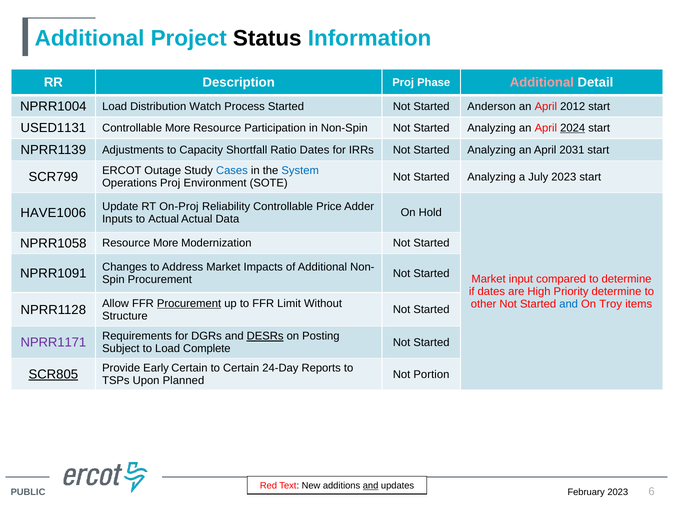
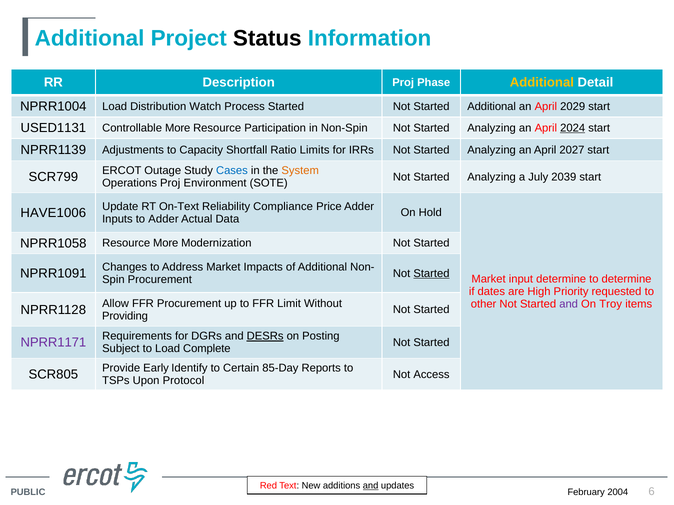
Additional colour: pink -> yellow (542, 83)
Started Anderson: Anderson -> Additional (492, 107)
2012: 2012 -> 2029 (573, 107)
Ratio Dates: Dates -> Limits (315, 150)
2031: 2031 -> 2027 (572, 150)
System colour: blue -> orange (300, 171)
July 2023: 2023 -> 2039 (564, 177)
On-Proj: On-Proj -> On-Text (179, 207)
Reliability Controllable: Controllable -> Compliance (283, 207)
to Actual: Actual -> Adder (164, 219)
Started underline: none -> present (431, 274)
input compared: compared -> determine (561, 279)
Priority determine: determine -> requested (617, 292)
and colour: blue -> purple (569, 304)
Procurement underline: present -> none (189, 304)
Structure: Structure -> Providing (125, 316)
SCR805 underline: present -> none (53, 375)
Early Certain: Certain -> Identify (189, 368)
24-Day: 24-Day -> 85-Day (280, 368)
Portion: Portion -> Access (431, 375)
Planned: Planned -> Protocol (183, 381)
2023: 2023 -> 2004 (618, 493)
